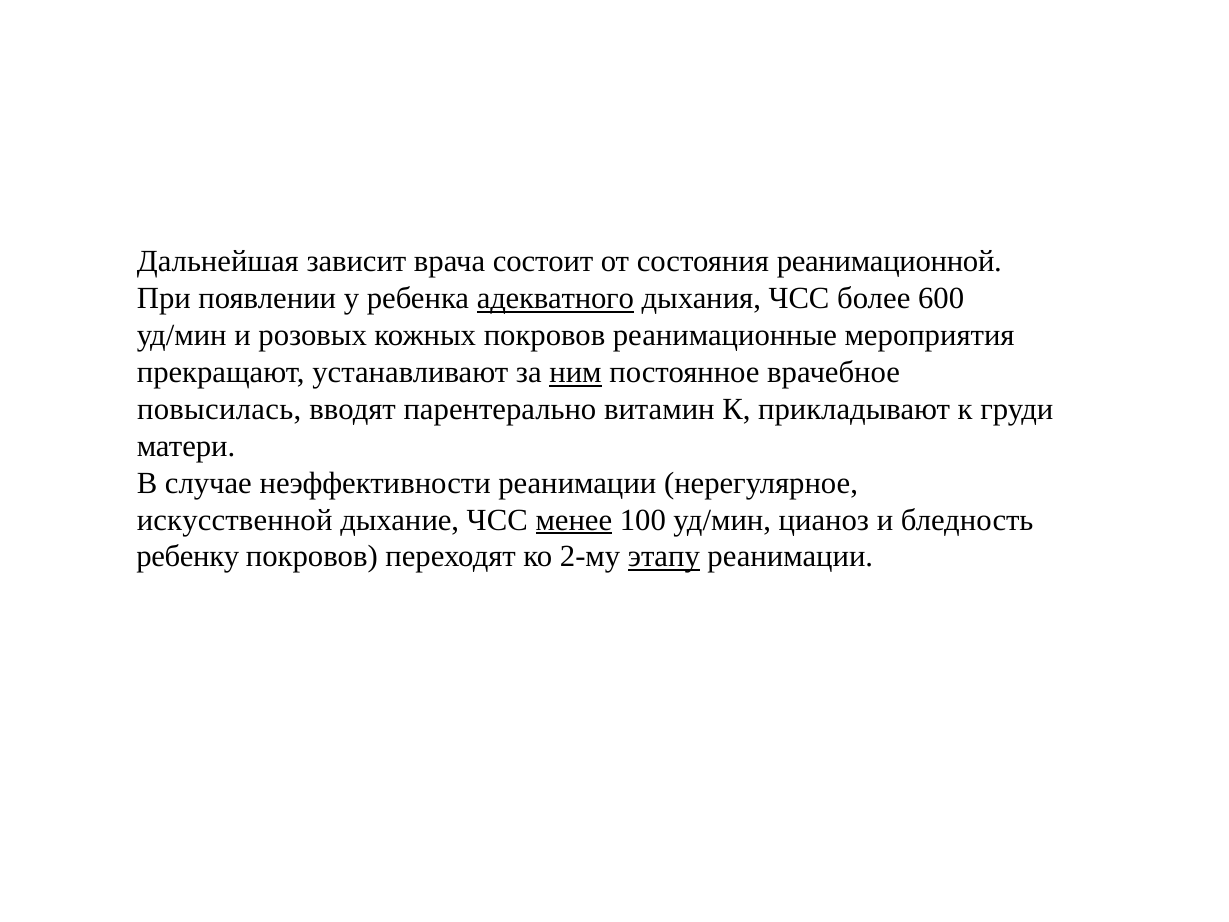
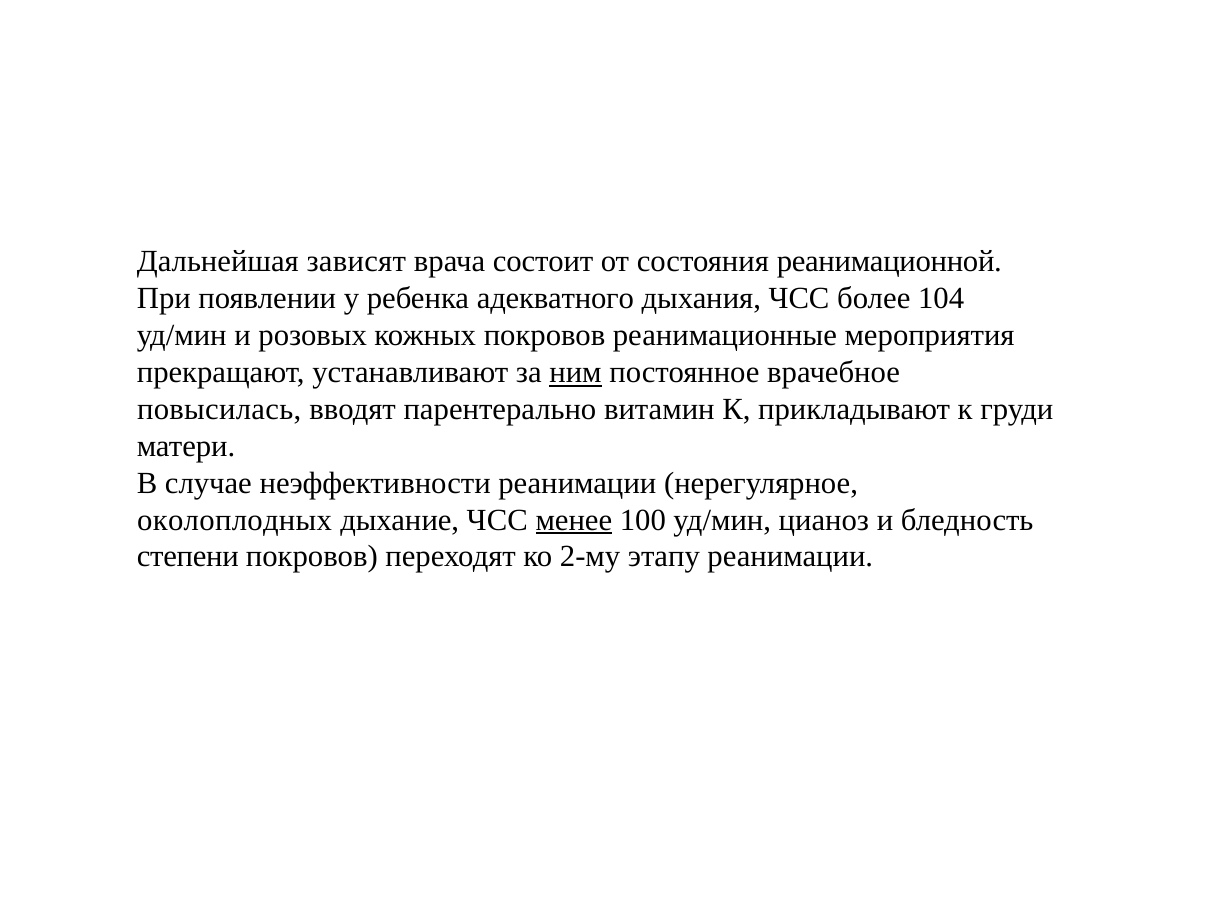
зависит: зависит -> зависят (356, 262)
адекватного underline: present -> none (555, 299)
600: 600 -> 104 (941, 299)
искусственной: искусственной -> околоплодных (235, 520)
ребенку: ребенку -> степени (188, 557)
этапу underline: present -> none (664, 557)
